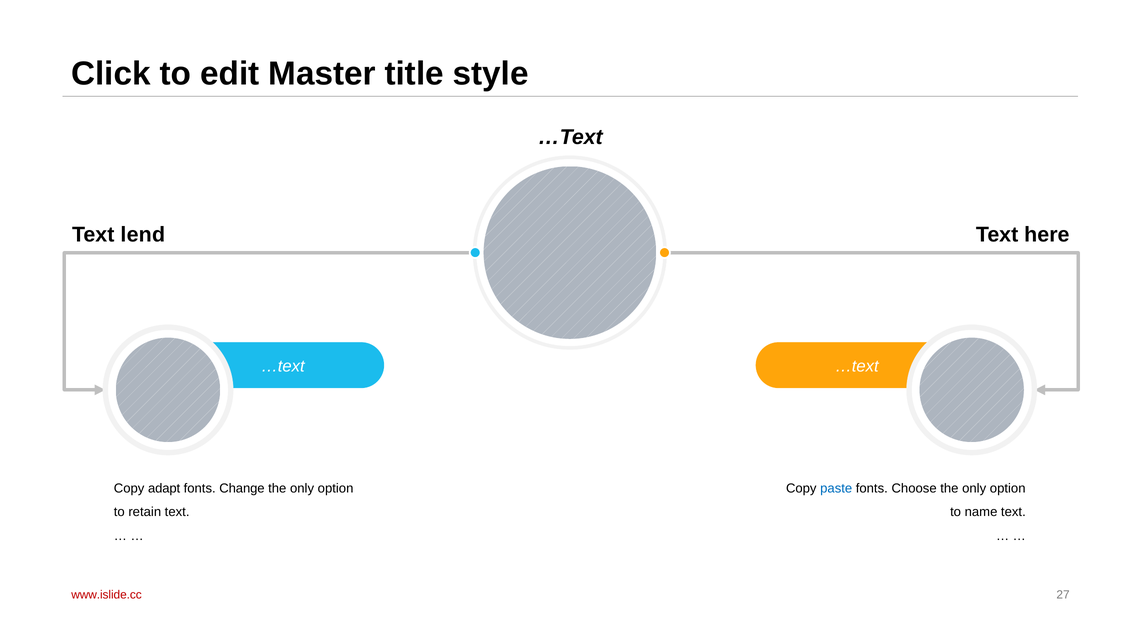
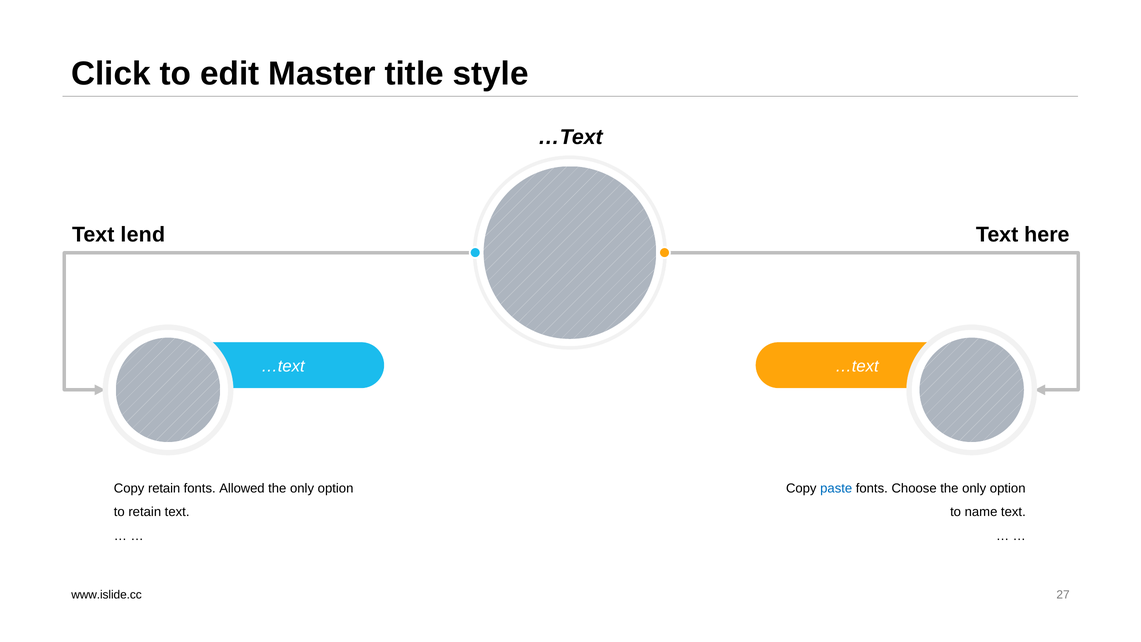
Copy adapt: adapt -> retain (164, 488)
Change: Change -> Allowed (242, 488)
www.islide.cc colour: red -> black (106, 594)
